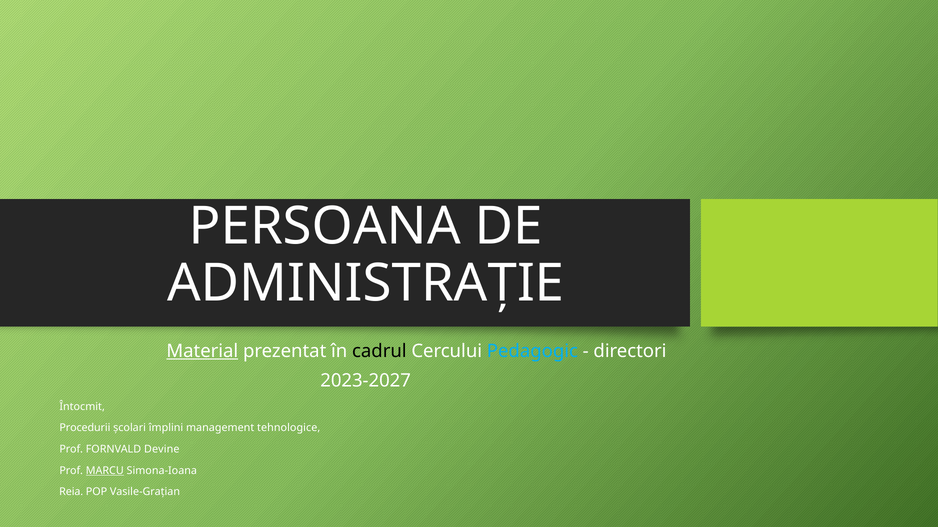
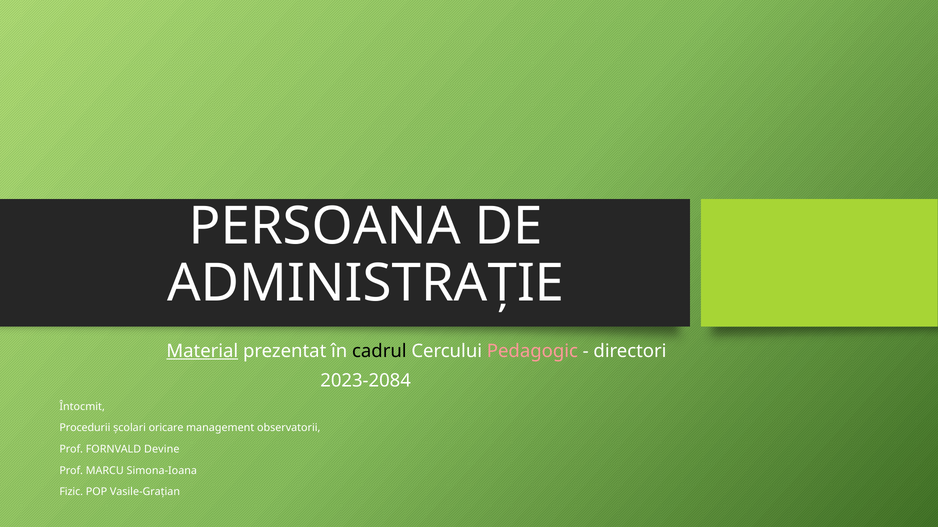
Pedagogic colour: light blue -> pink (532, 351)
2023-2027: 2023-2027 -> 2023-2084 (366, 381)
împlini: împlini -> oricare (166, 428)
tehnologice: tehnologice -> observatorii (289, 428)
MARCU underline: present -> none (105, 471)
Reia: Reia -> Fizic (71, 493)
